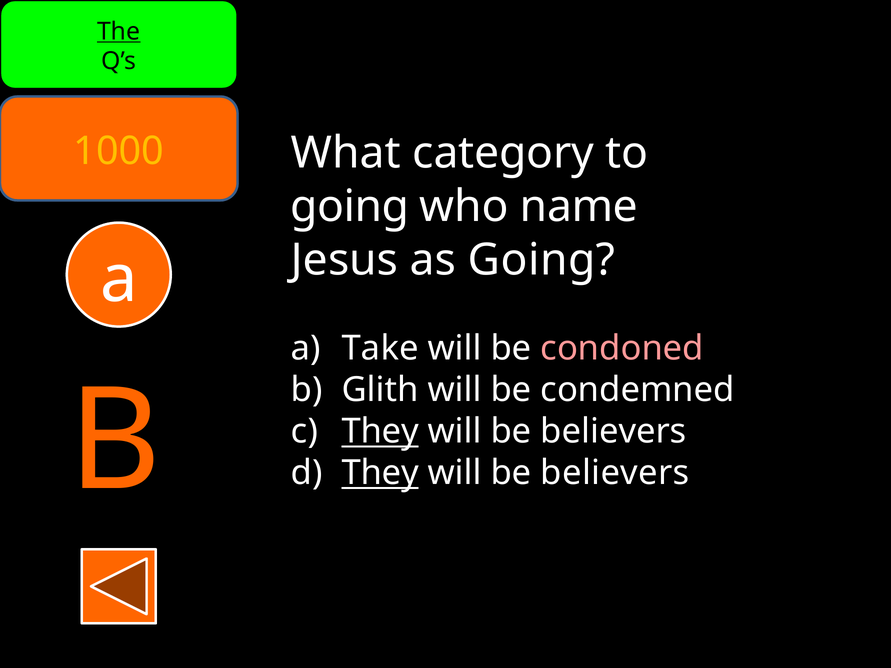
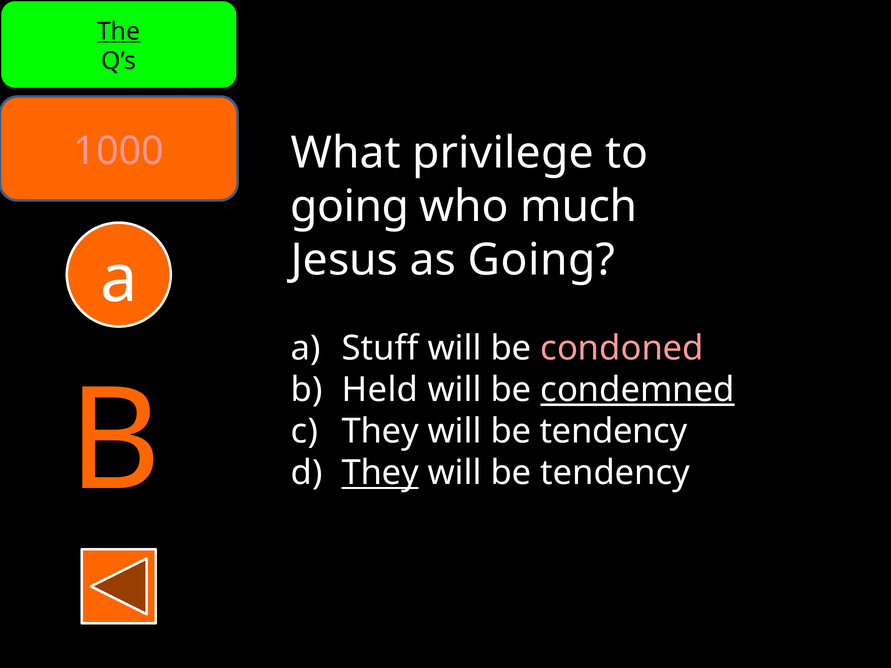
1000 colour: yellow -> pink (119, 151)
category: category -> privilege (503, 153)
name: name -> much (579, 206)
Take: Take -> Stuff (380, 348)
Glith: Glith -> Held (380, 390)
condemned underline: none -> present (638, 390)
They underline: present -> none (380, 432)
believers: believers -> tendency (614, 432)
believers: believers -> tendency (615, 473)
